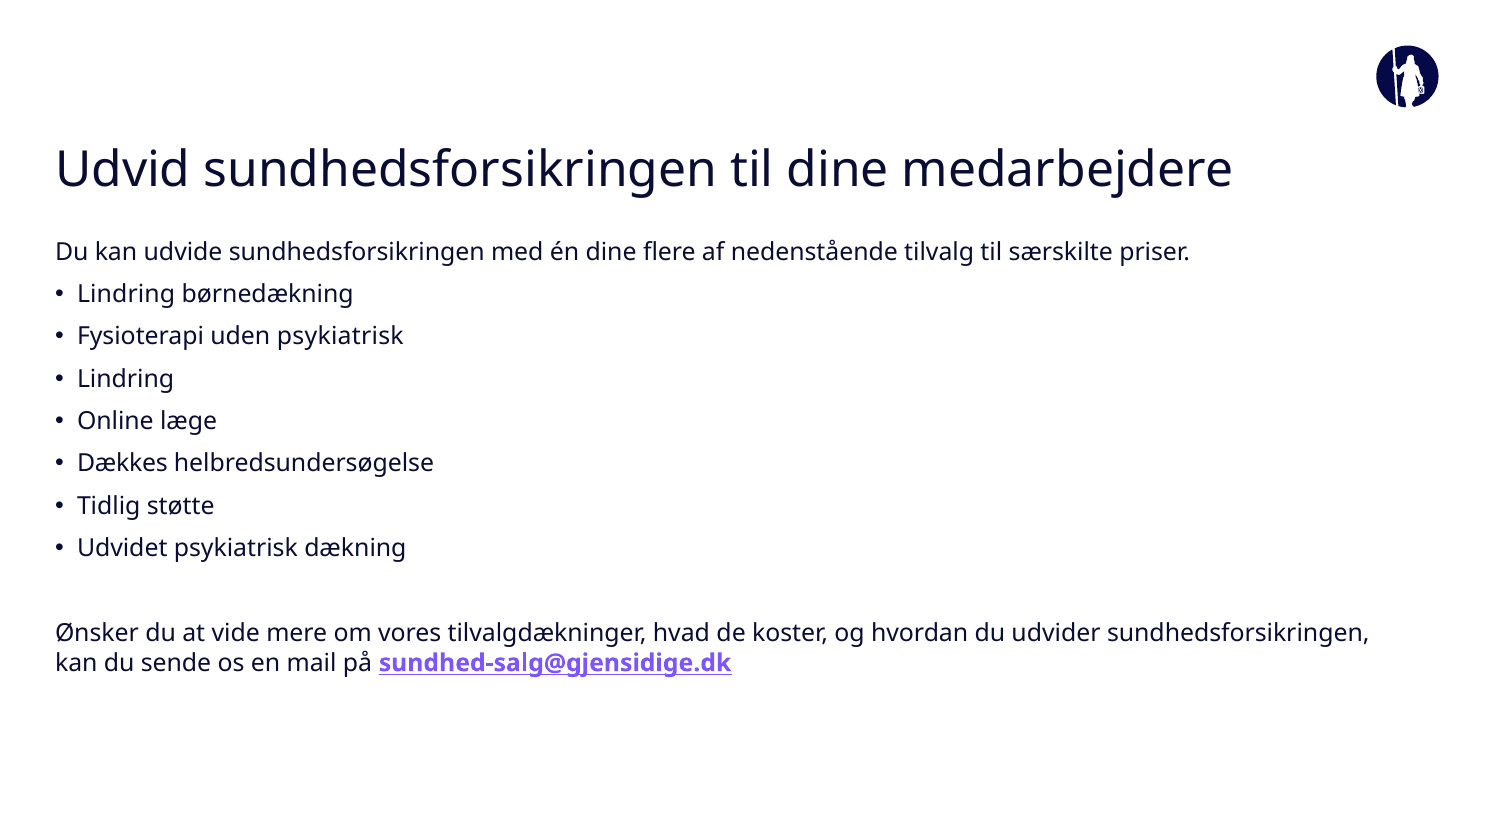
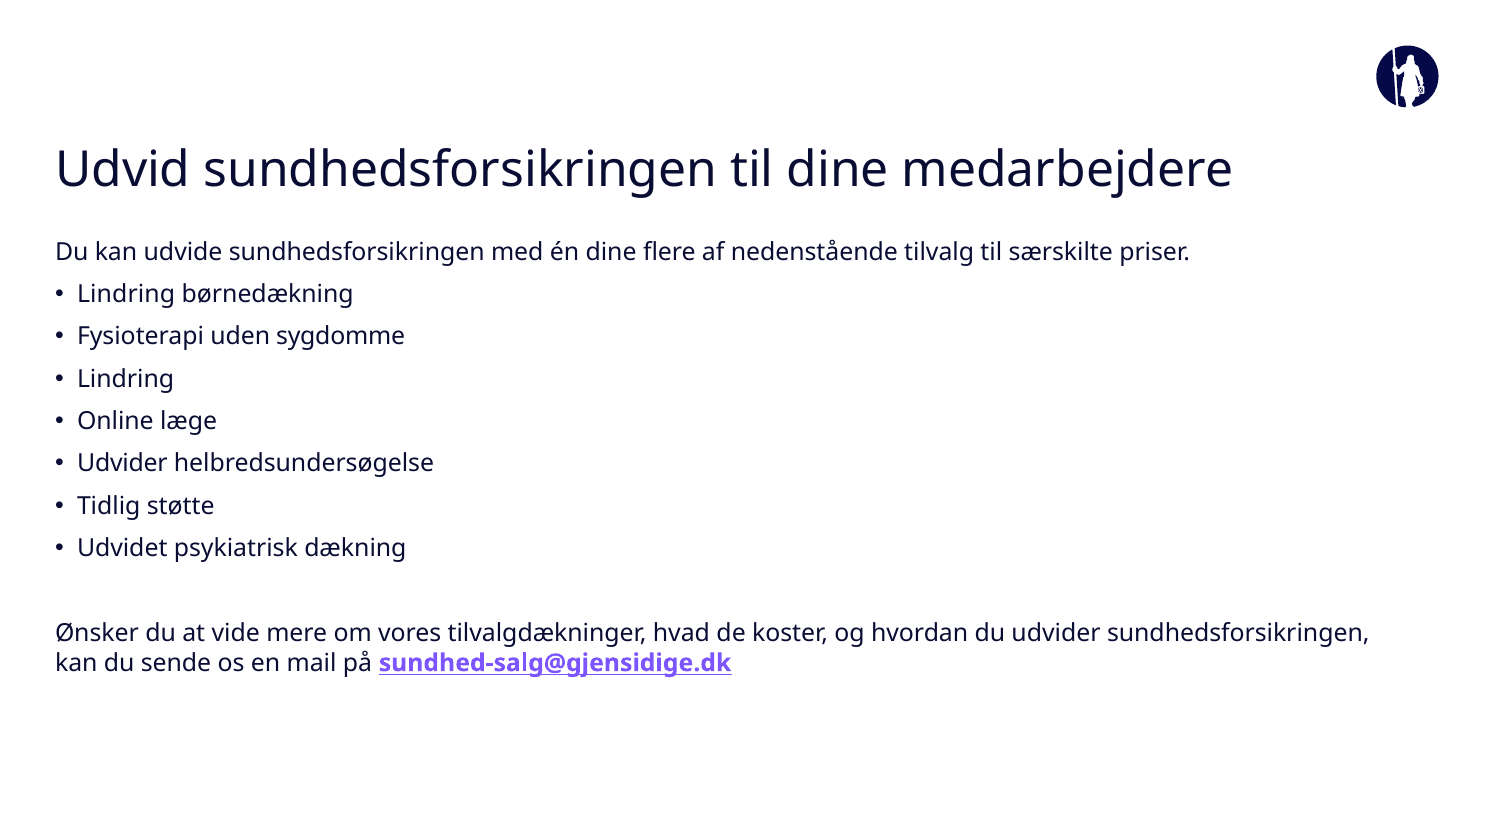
uden psykiatrisk: psykiatrisk -> sygdomme (341, 337)
Dækkes: Dækkes -> Udvider (122, 464)
